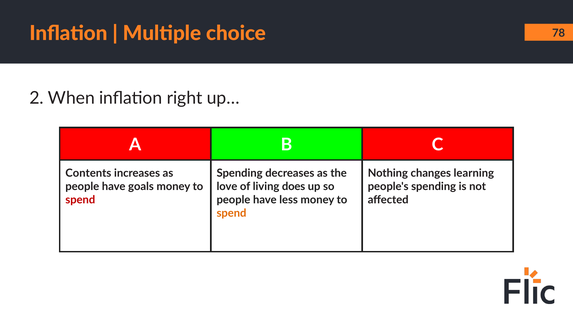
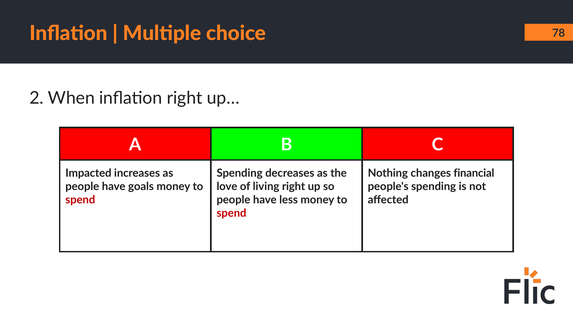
Contents: Contents -> Impacted (88, 173)
learning: learning -> financial (474, 173)
living does: does -> right (294, 187)
spend colour: orange -> red (231, 213)
